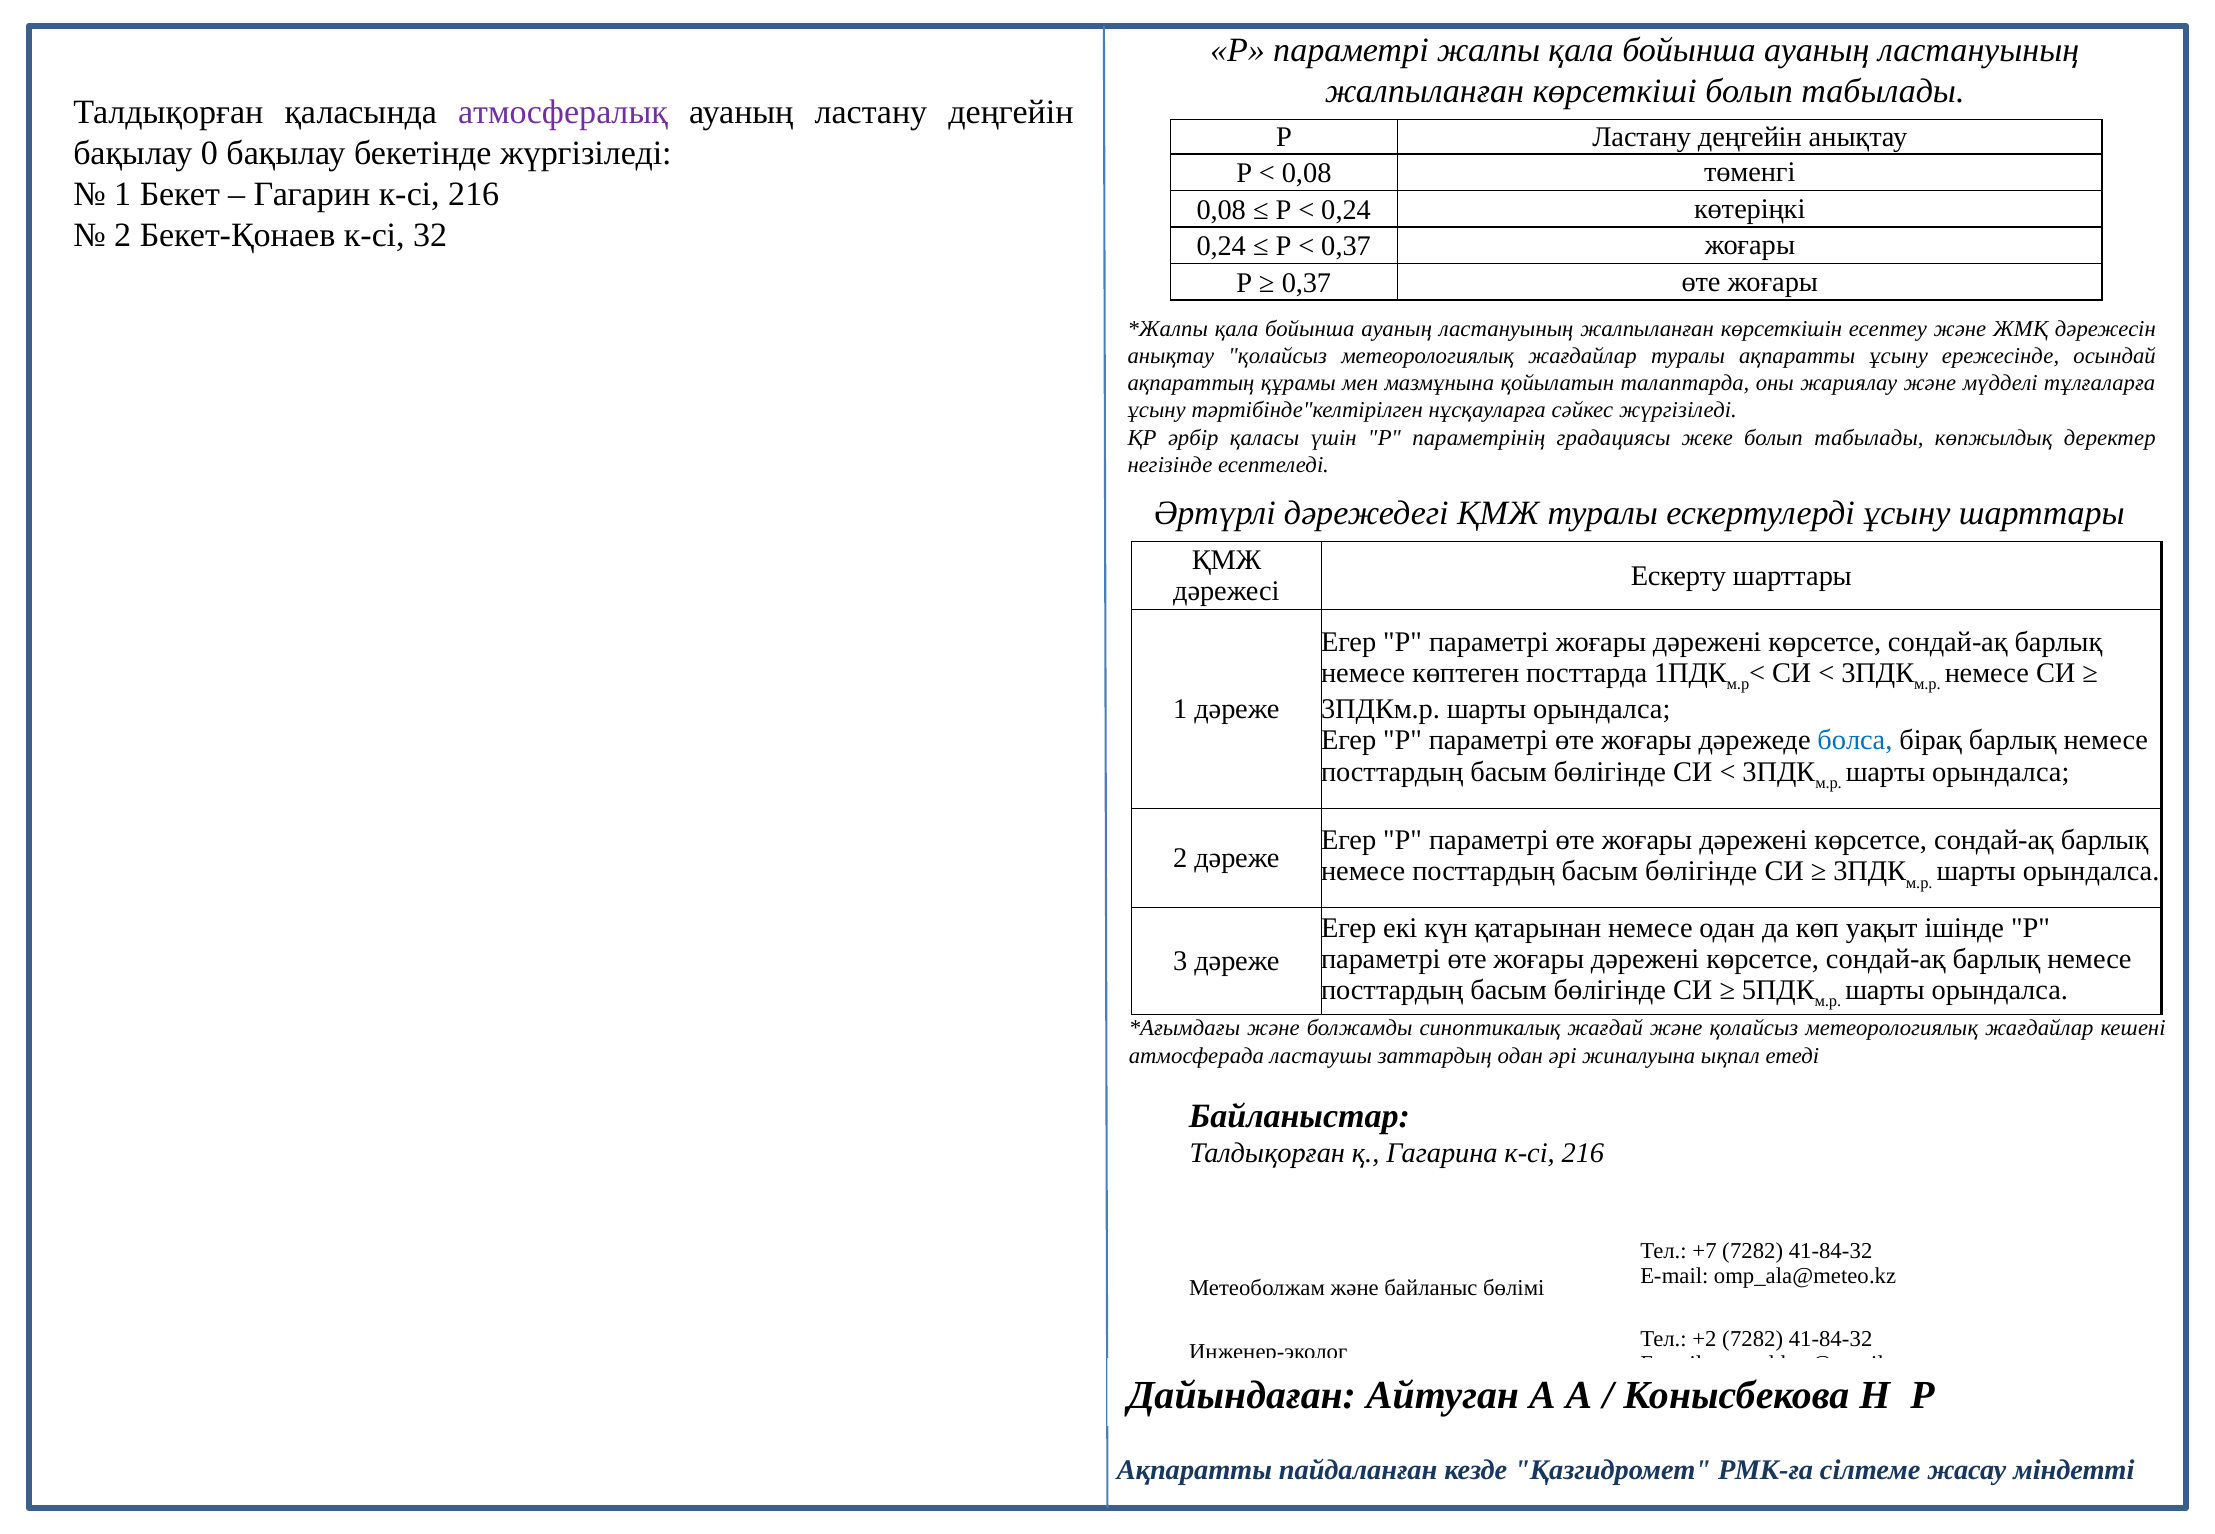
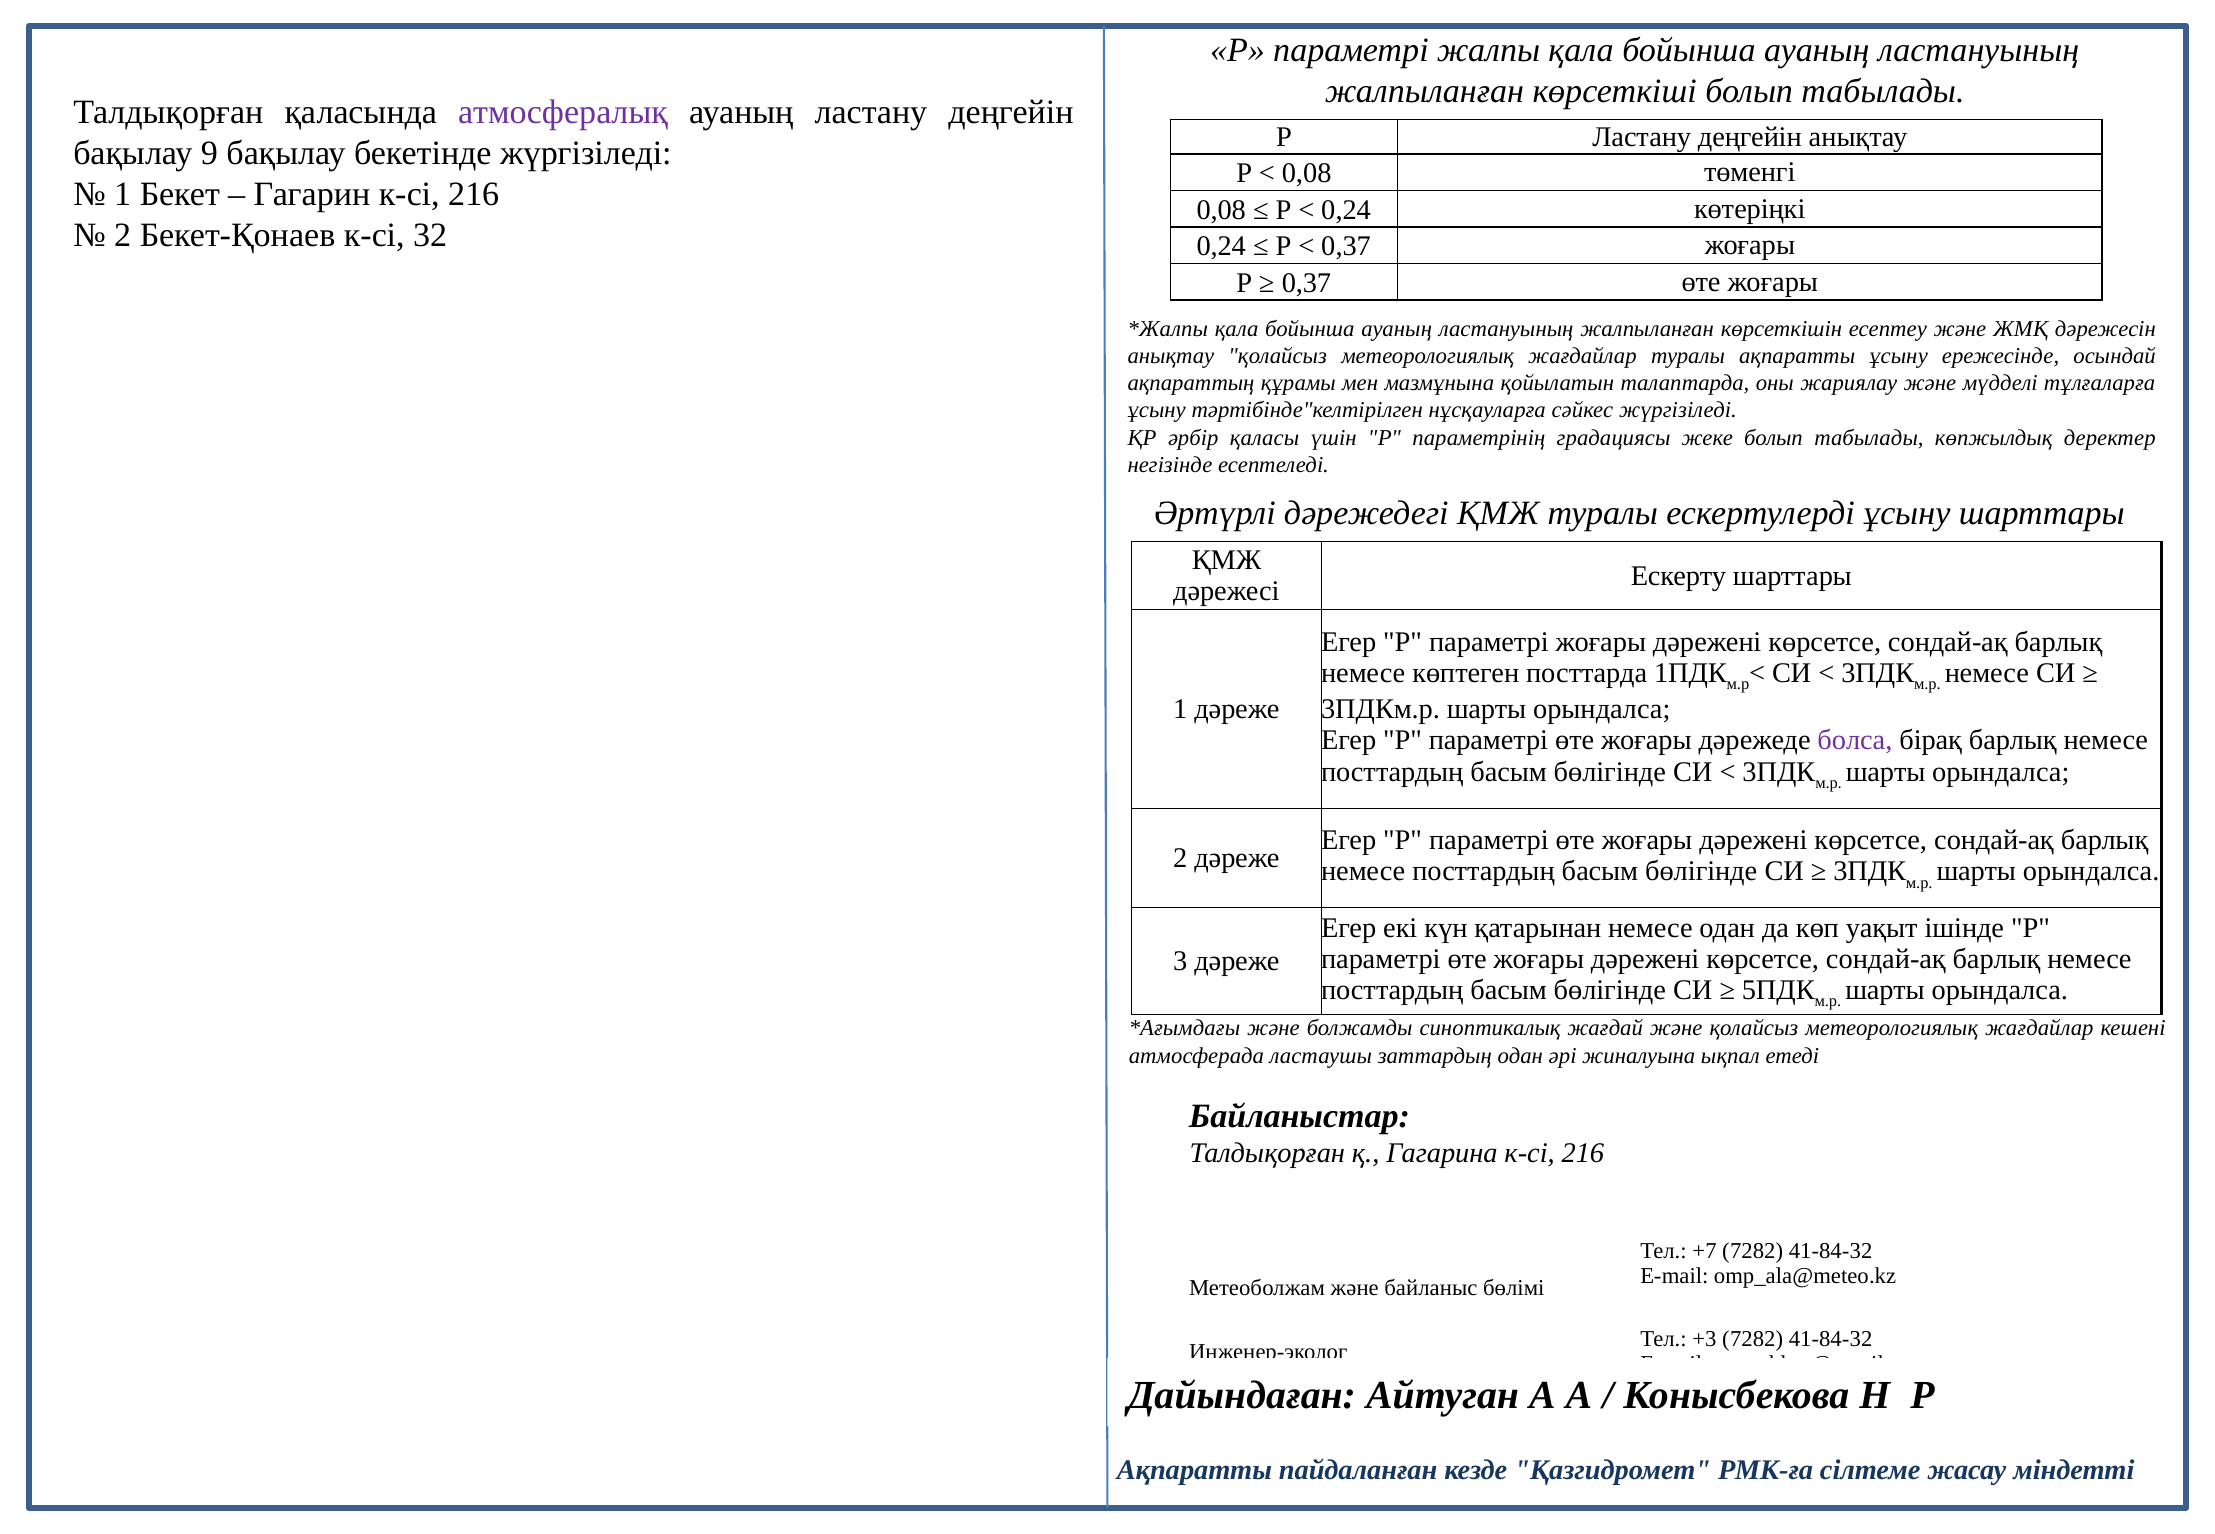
0: 0 -> 9 (209, 154)
болса colour: blue -> purple (1855, 740)
+2: +2 -> +3 (1704, 1339)
